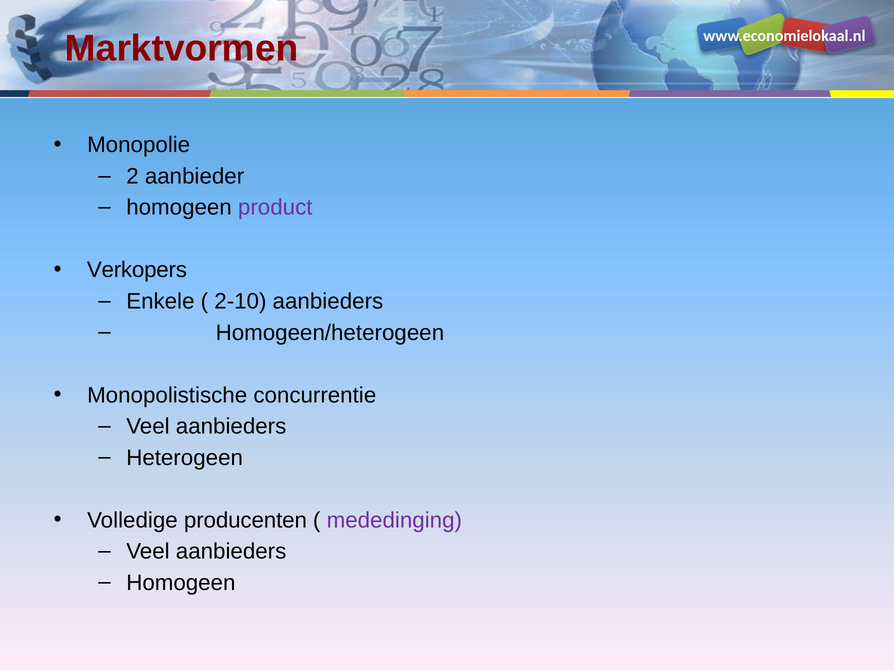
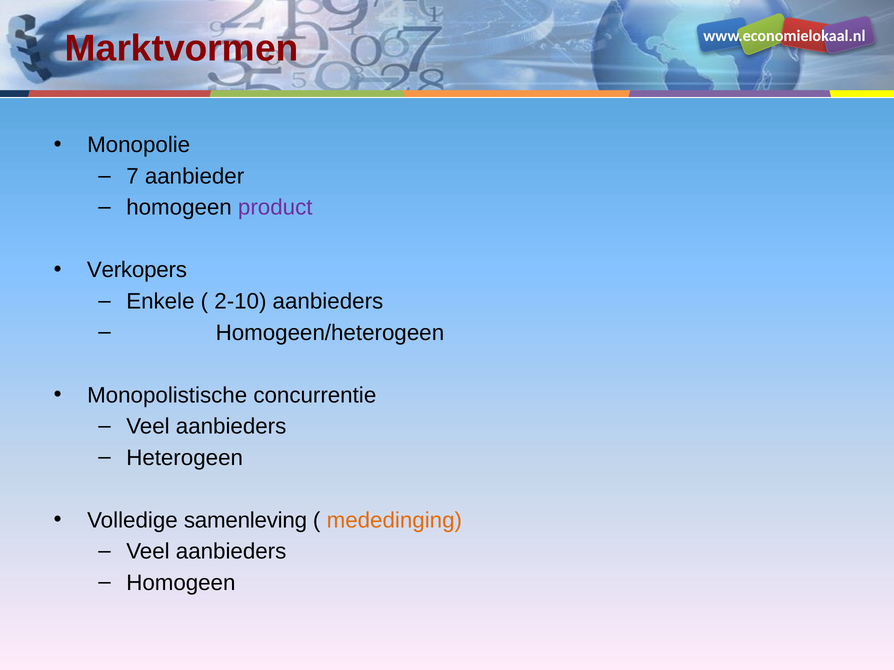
2: 2 -> 7 (132, 176)
producenten: producenten -> samenleving (245, 521)
mededinging colour: purple -> orange (394, 521)
